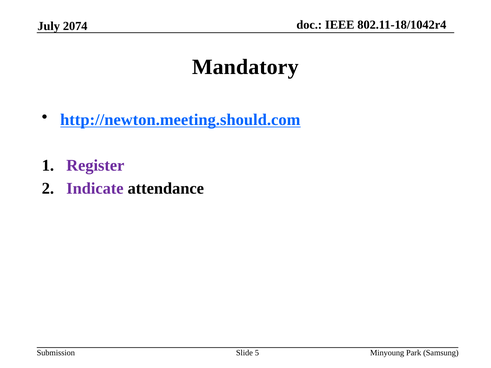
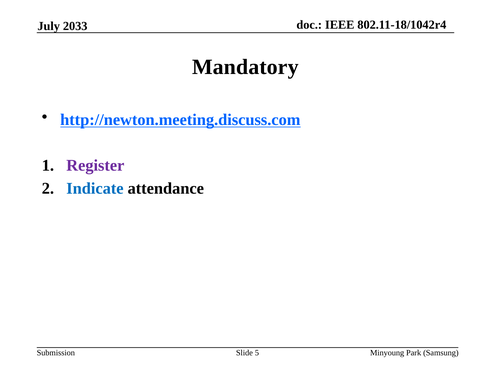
2074: 2074 -> 2033 (75, 26)
http://newton.meeting.should.com: http://newton.meeting.should.com -> http://newton.meeting.discuss.com (180, 120)
Indicate colour: purple -> blue (95, 189)
